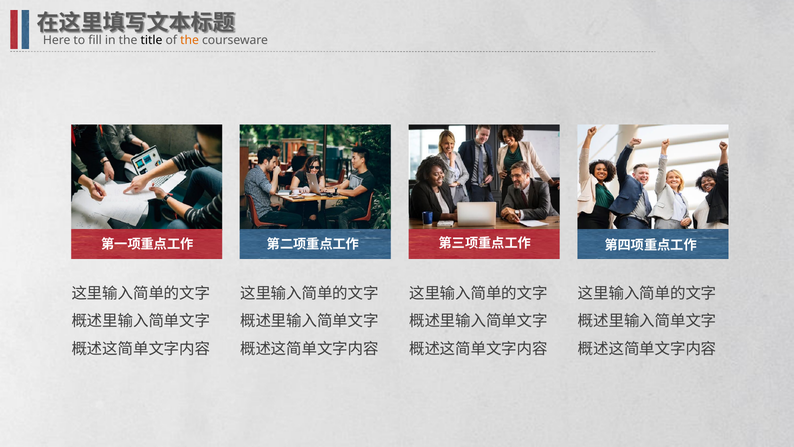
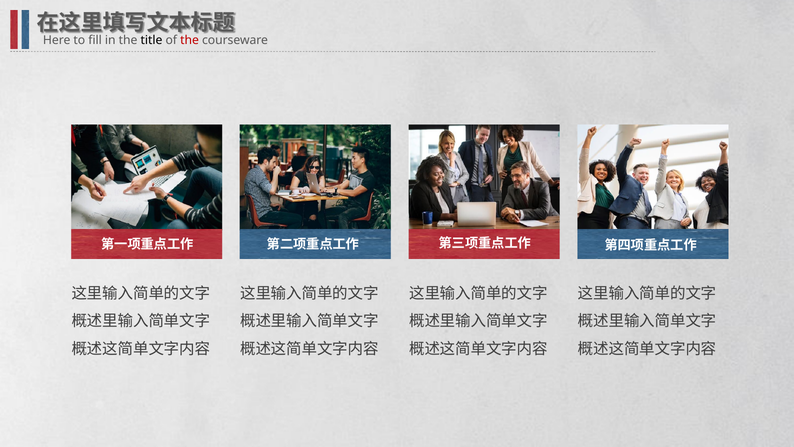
the colour: orange -> red (190, 40)
